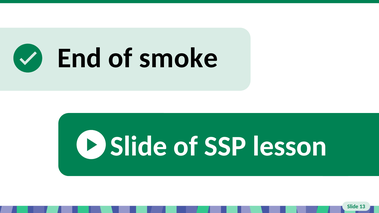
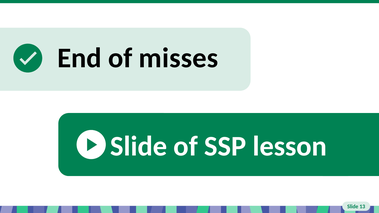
smoke: smoke -> misses (178, 58)
